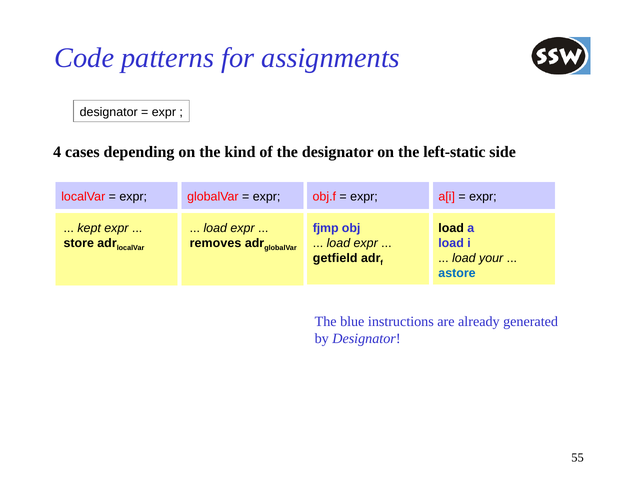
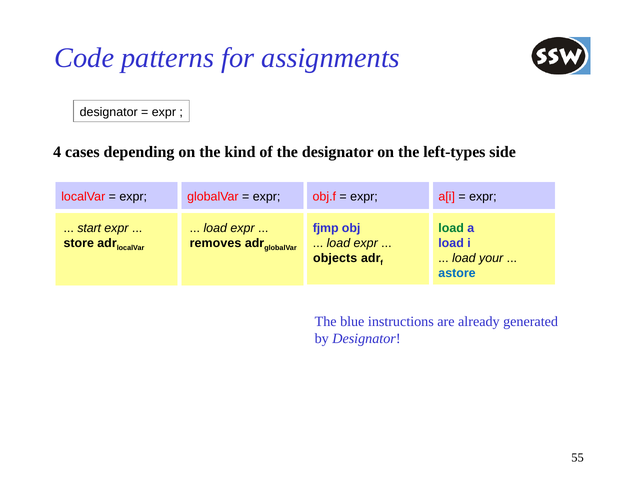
left-static: left-static -> left-types (454, 152)
kept: kept -> start (89, 229)
load colour: black -> green (451, 229)
getfield: getfield -> objects (335, 258)
